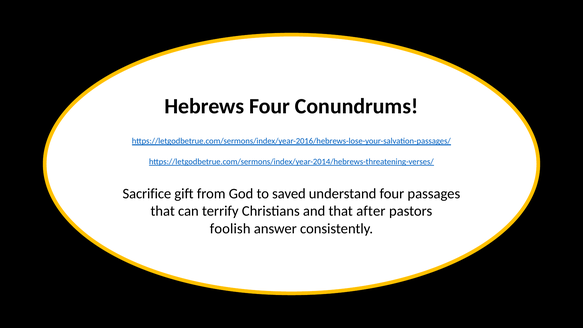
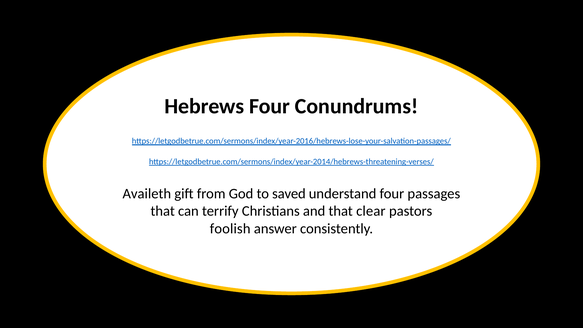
Sacrifice: Sacrifice -> Availeth (147, 194)
after: after -> clear (371, 211)
